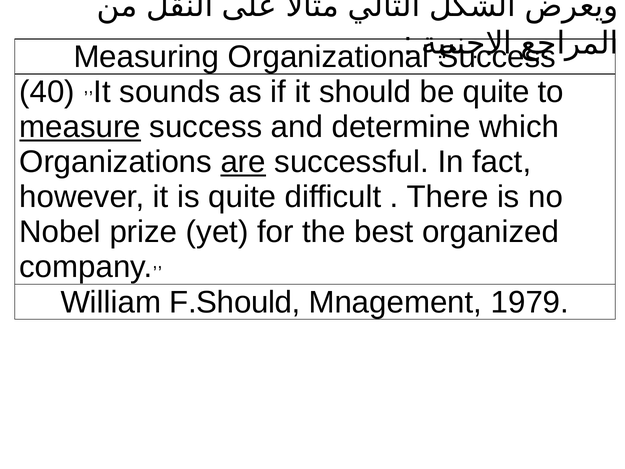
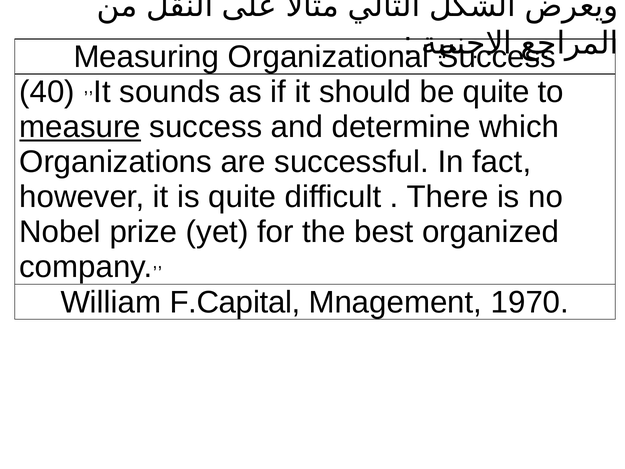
are underline: present -> none (243, 162)
F.Should: F.Should -> F.Capital (235, 302)
1979: 1979 -> 1970 (530, 302)
